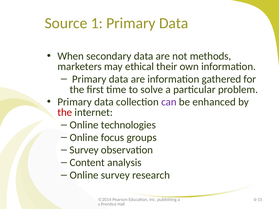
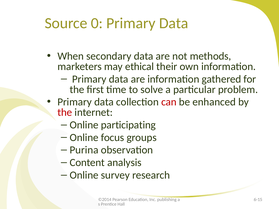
1: 1 -> 0 (97, 23)
can colour: purple -> red (169, 102)
technologies: technologies -> participating (128, 125)
Survey: Survey -> Purina (84, 150)
